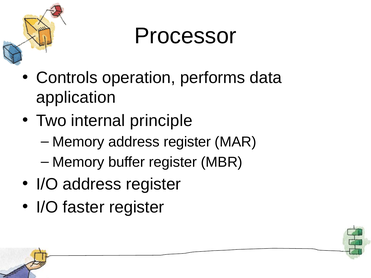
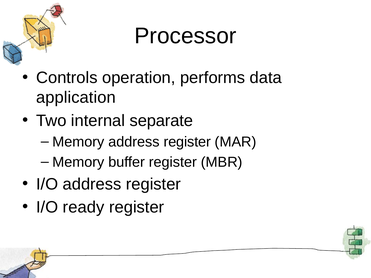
principle: principle -> separate (161, 121)
faster: faster -> ready (84, 207)
